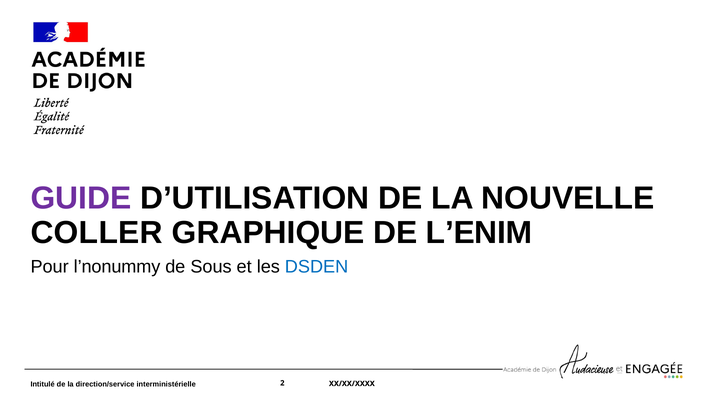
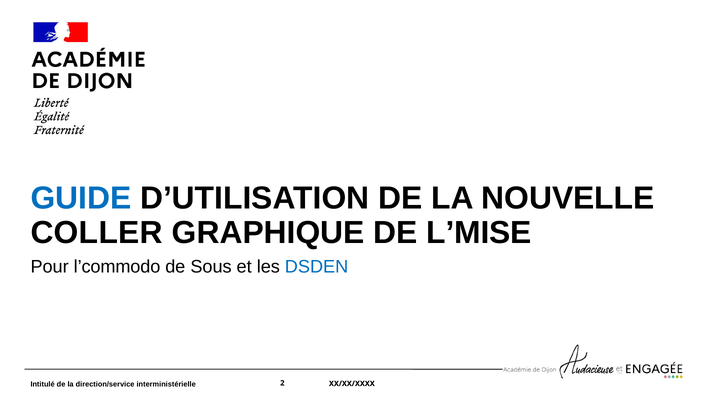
GUIDE colour: purple -> blue (81, 198)
L’ENIM: L’ENIM -> L’MISE (479, 232)
l’nonummy: l’nonummy -> l’commodo (117, 267)
